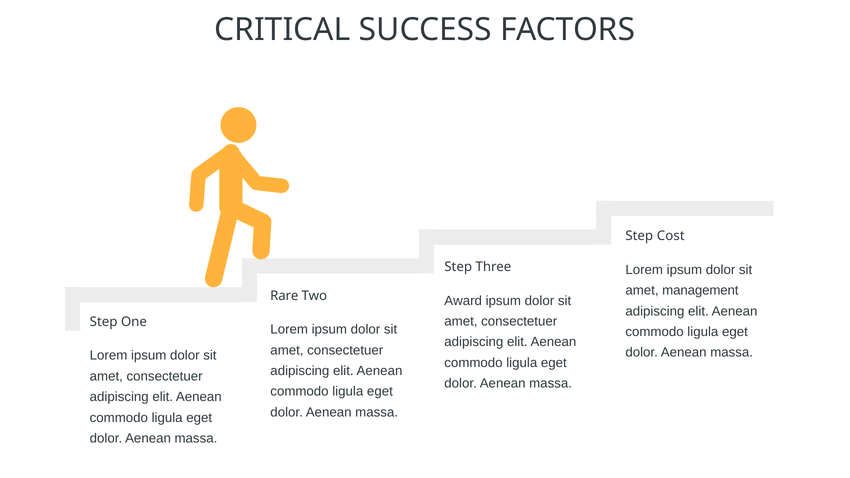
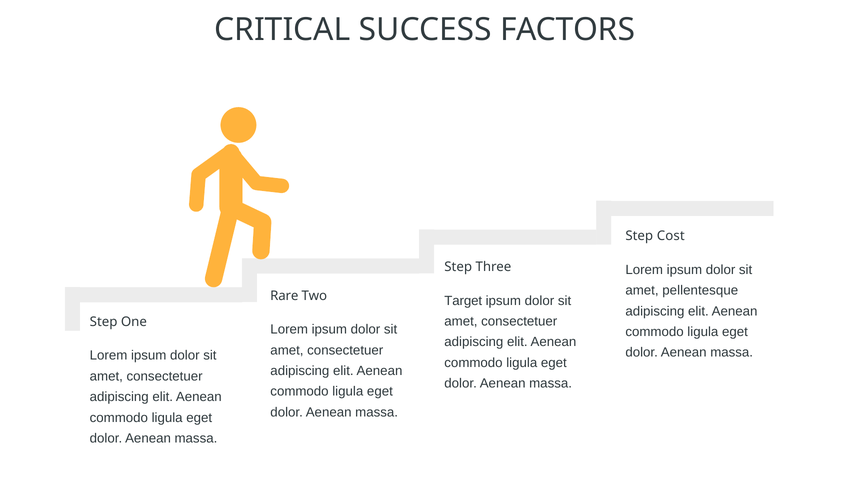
management: management -> pellentesque (700, 290)
Award: Award -> Target (463, 301)
